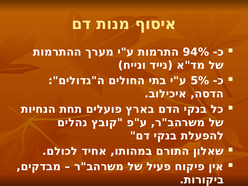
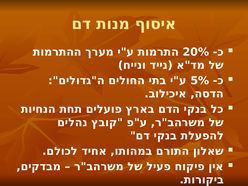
94%: 94% -> 20% (196, 52)
